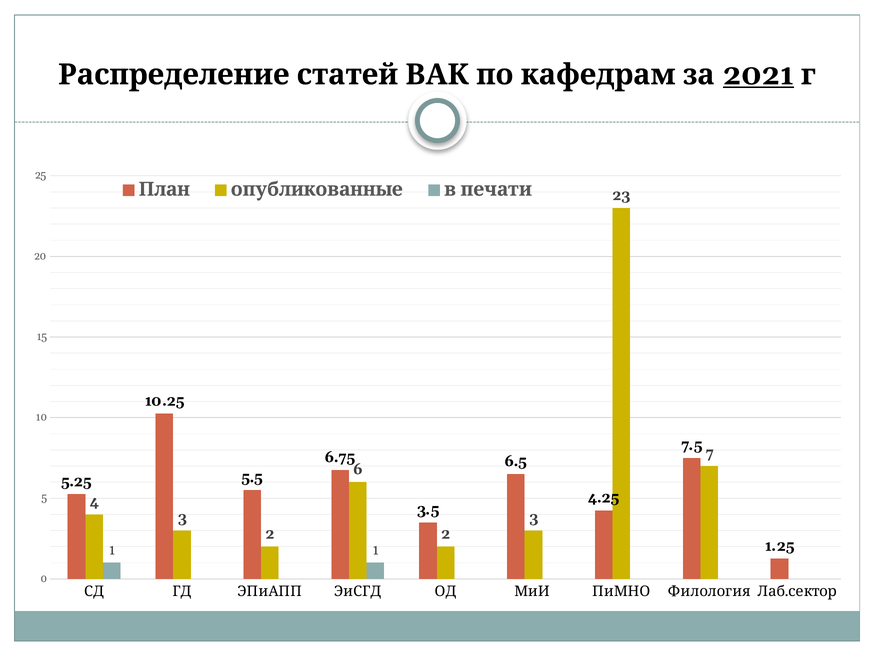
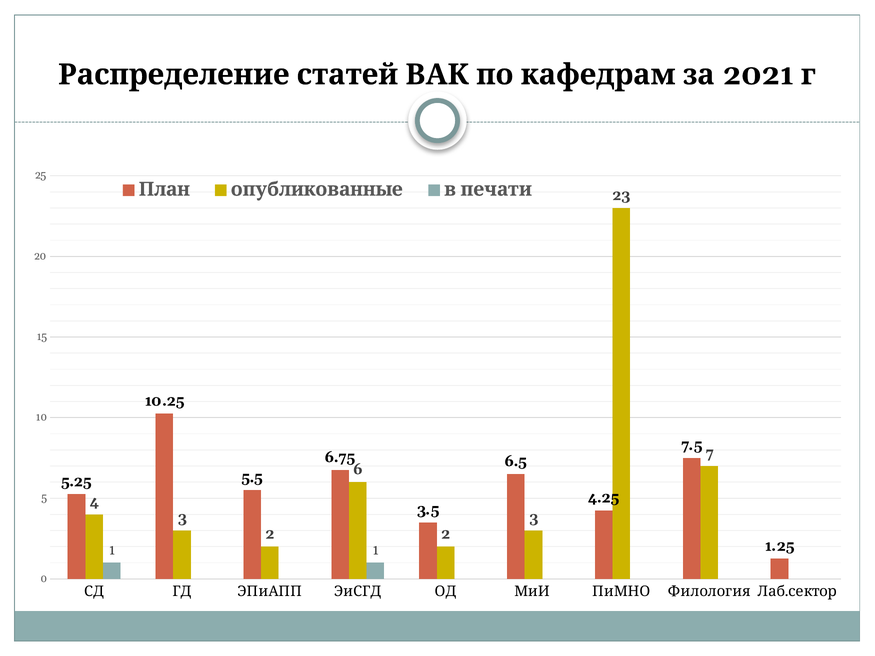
2021 underline: present -> none (758, 75)
